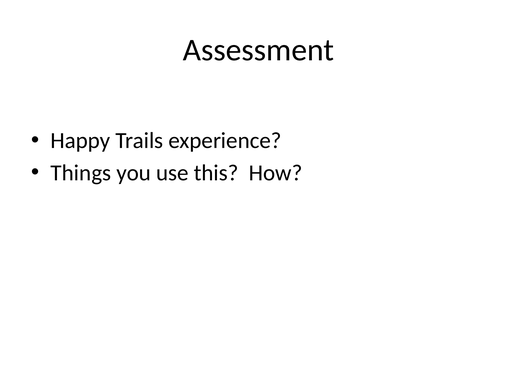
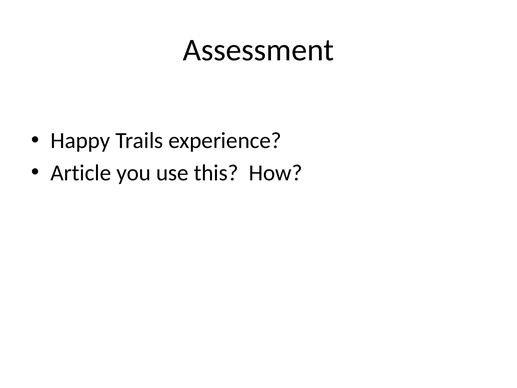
Things: Things -> Article (81, 173)
